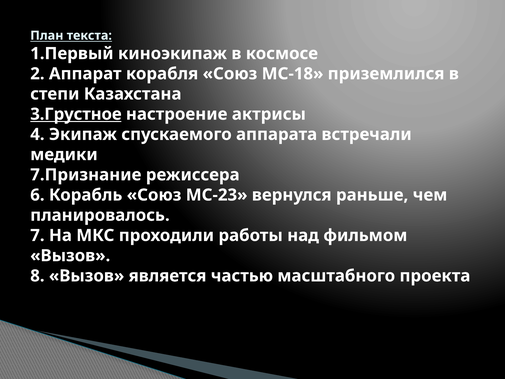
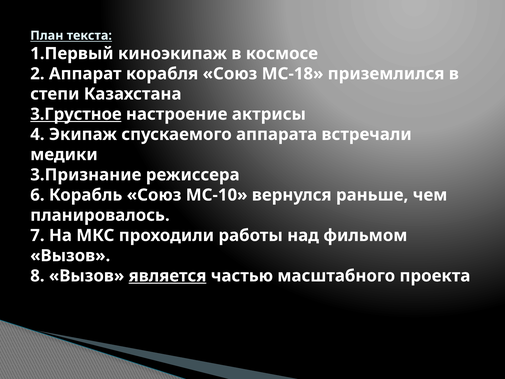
7.Признание: 7.Признание -> 3.Признание (86, 175)
МС-23: МС-23 -> МС-10 (217, 195)
является underline: none -> present (168, 276)
